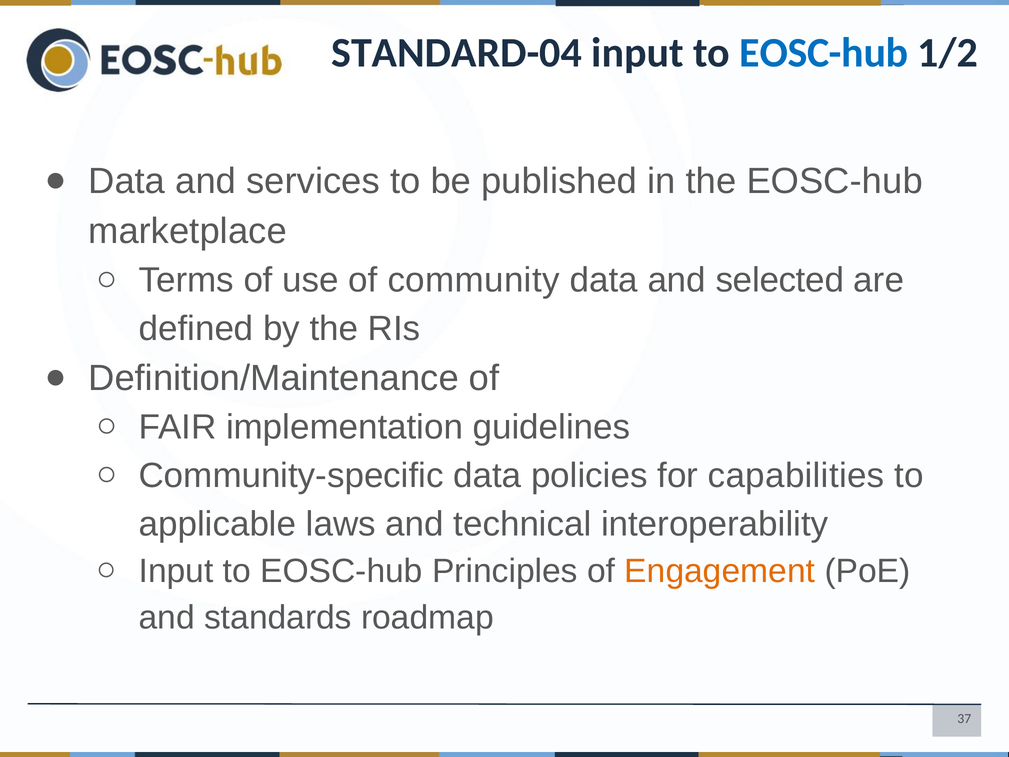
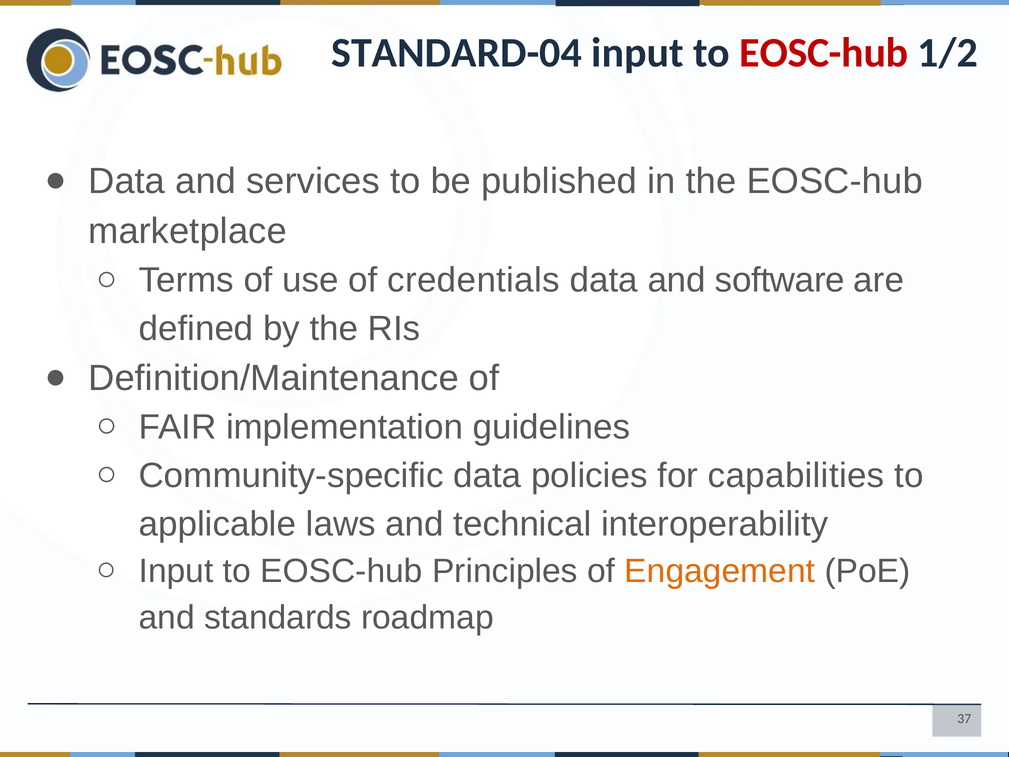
EOSC-hub colour: blue -> red (824, 53)
community: community -> credentials (474, 280)
selected: selected -> software (780, 280)
